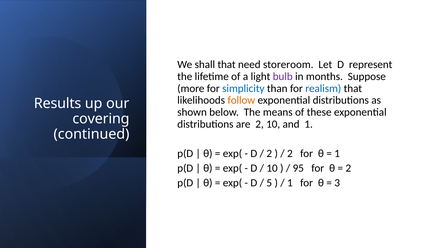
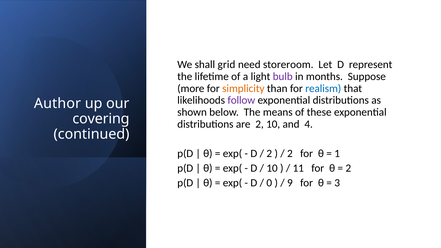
shall that: that -> grid (226, 65)
simplicity colour: blue -> orange (243, 88)
follow colour: orange -> purple (241, 100)
Results: Results -> Author (57, 104)
and 1: 1 -> 4 (309, 124)
95: 95 -> 11 (298, 168)
5: 5 -> 0 (269, 183)
1: 1 -> 9 (290, 183)
